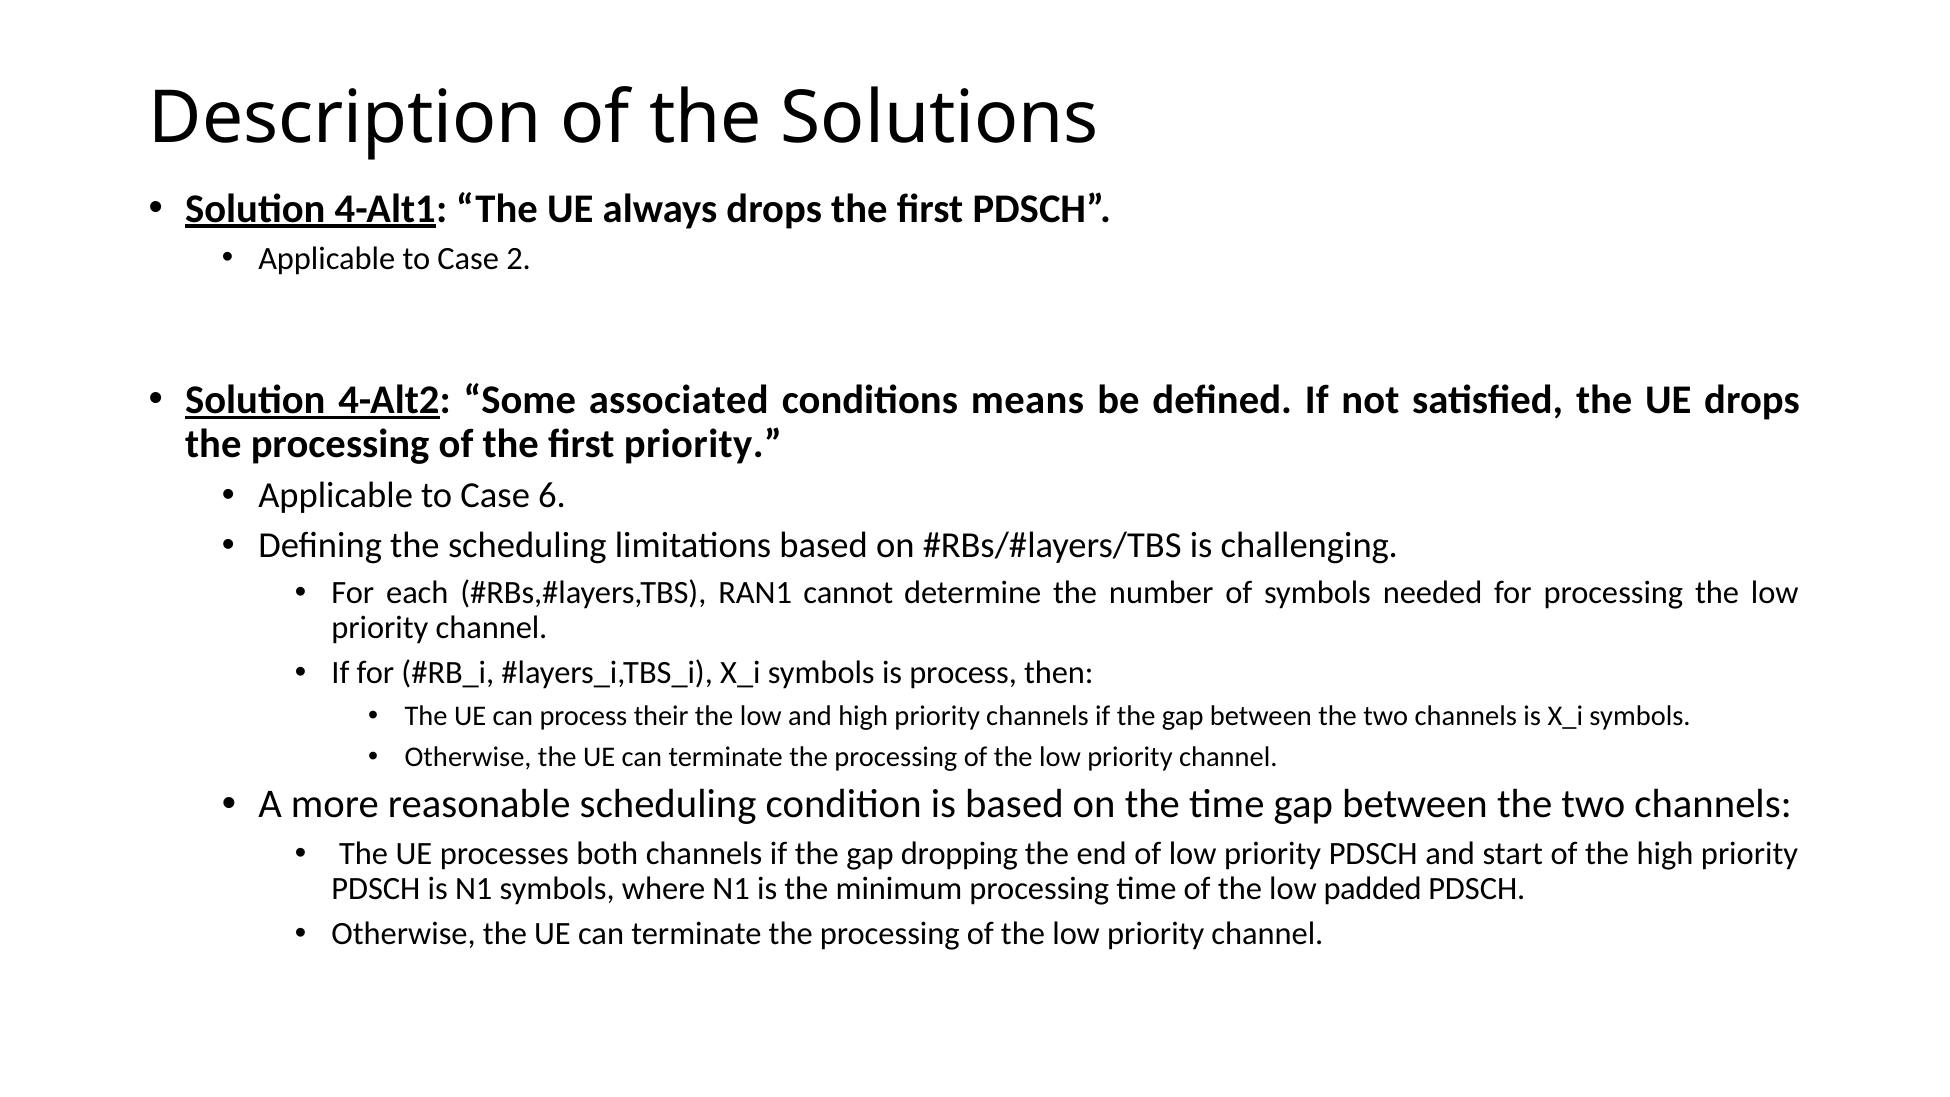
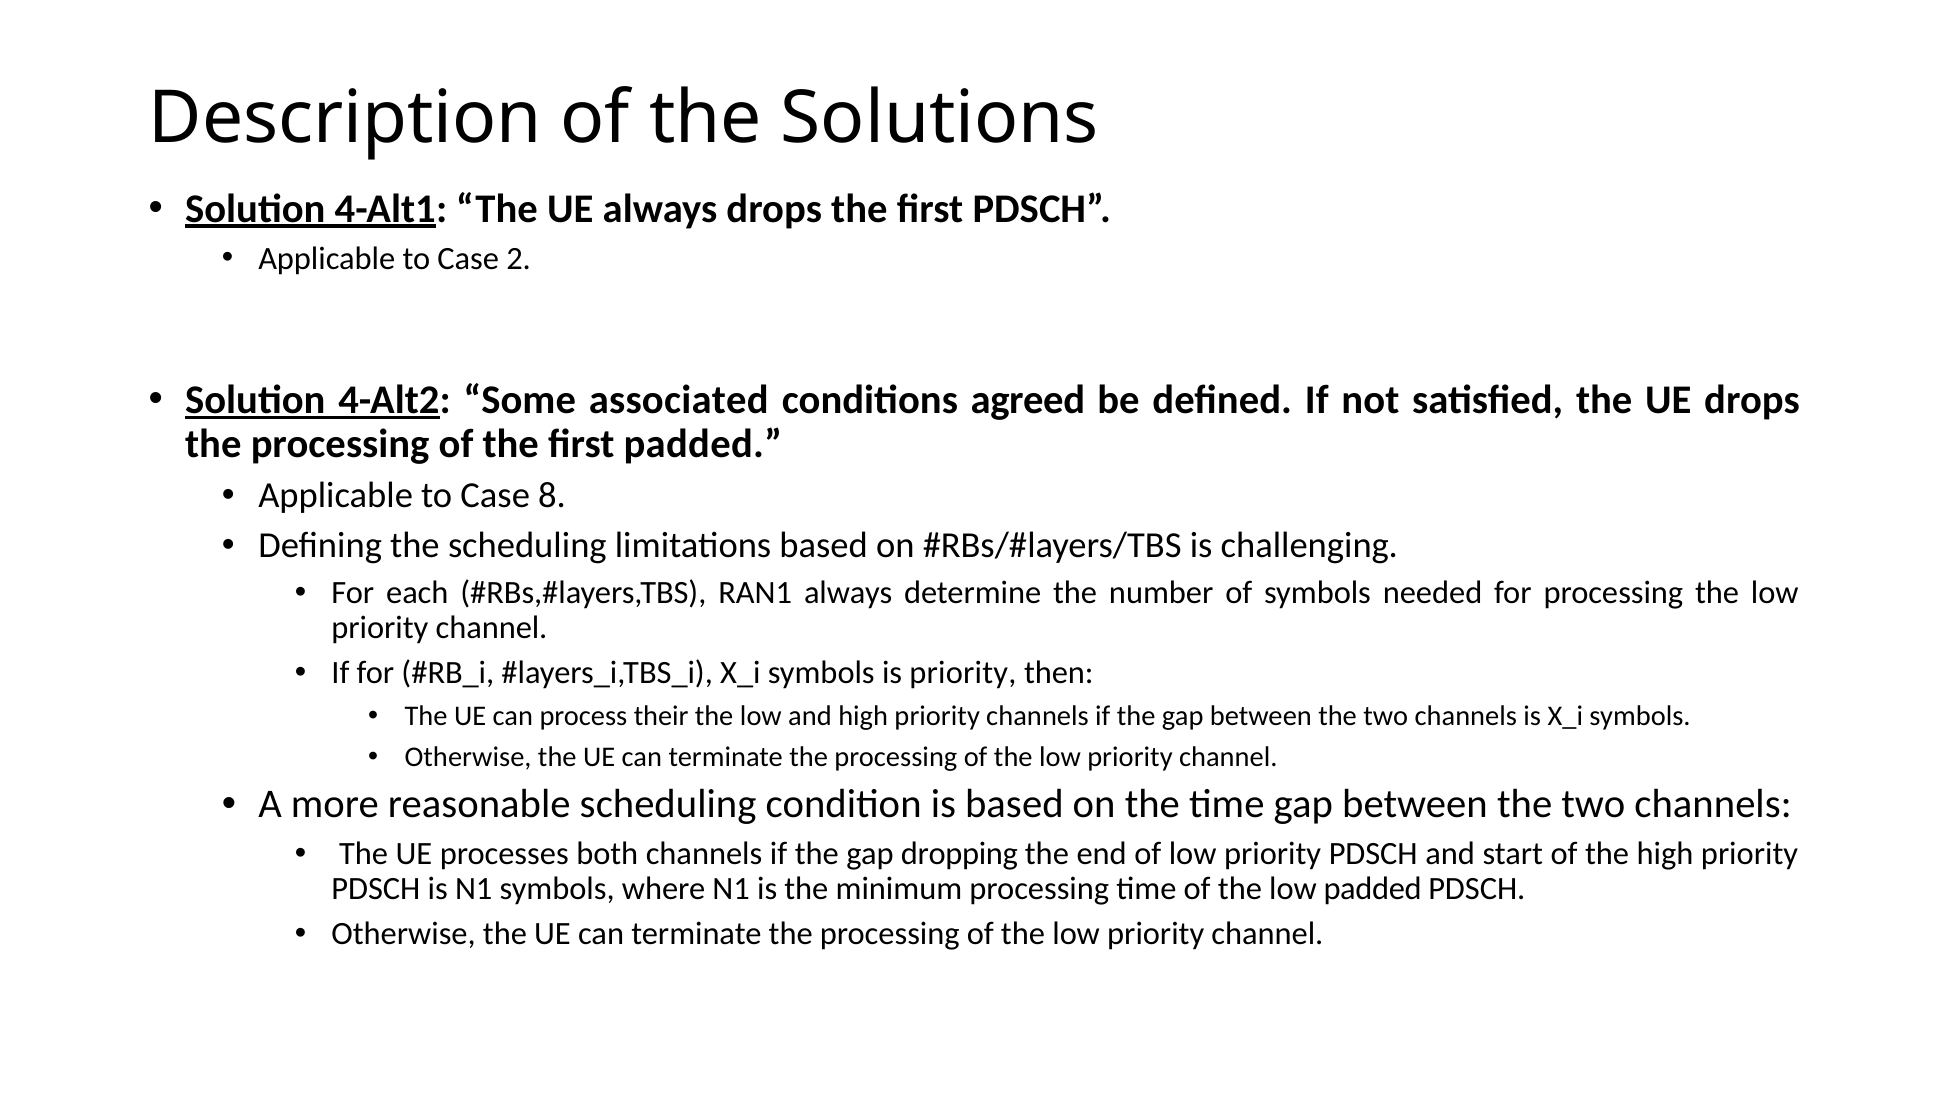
means: means -> agreed (1028, 400)
first priority: priority -> padded (703, 444)
6: 6 -> 8 (552, 496)
RAN1 cannot: cannot -> always (848, 593)
is process: process -> priority (963, 673)
